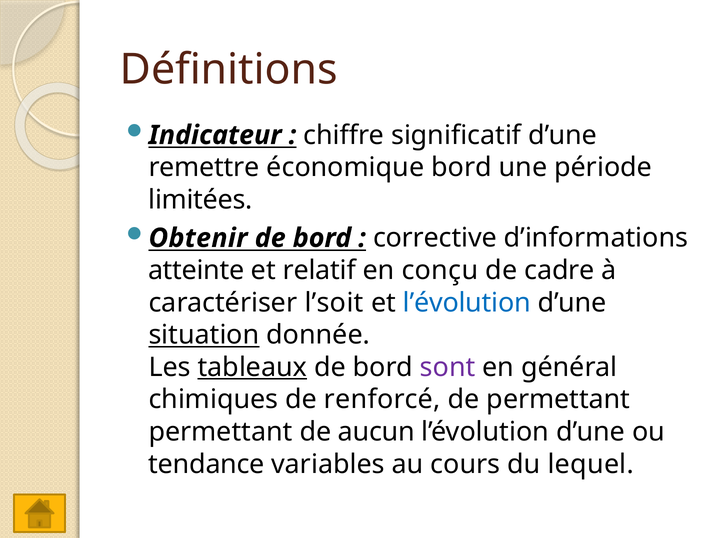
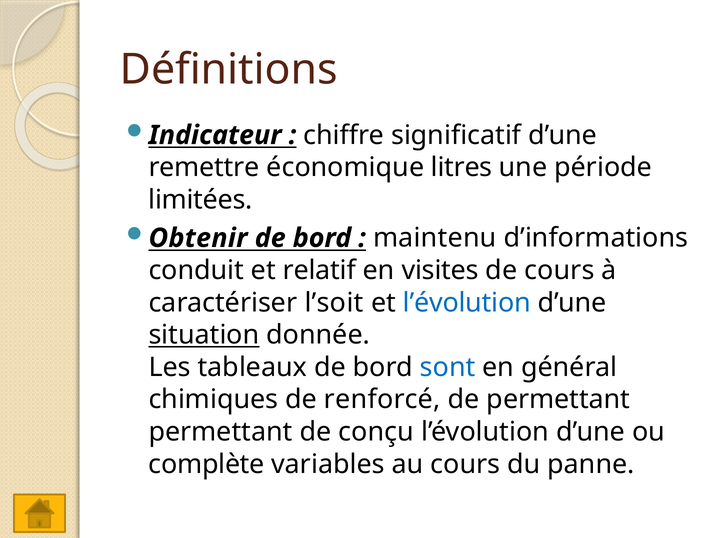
économique bord: bord -> litres (462, 168)
corrective: corrective -> maintenu (435, 238)
atteinte: atteinte -> conduit (196, 271)
conçu: conçu -> visites (440, 271)
de cadre: cadre -> cours (559, 271)
tableaux underline: present -> none (252, 368)
sont colour: purple -> blue (448, 368)
aucun: aucun -> conçu (376, 432)
tendance: tendance -> complète (207, 465)
lequel: lequel -> panne (591, 465)
